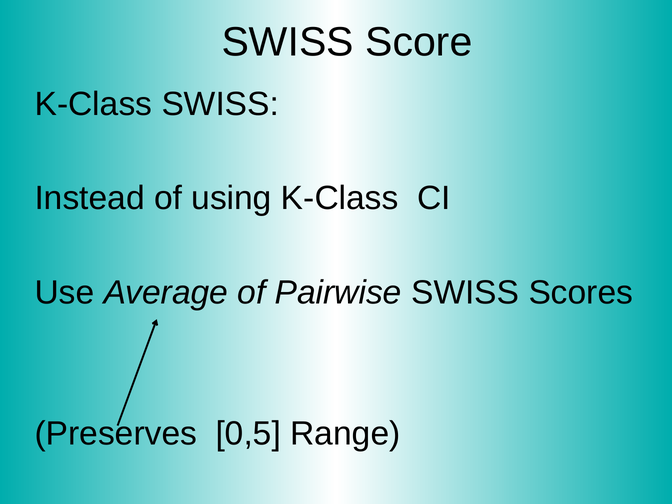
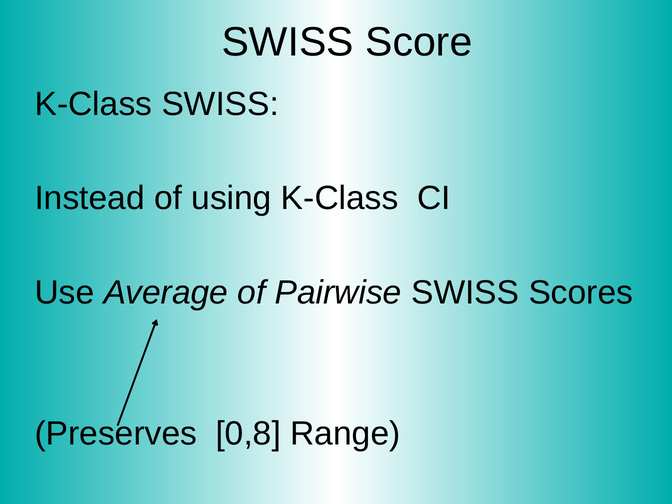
0,5: 0,5 -> 0,8 (248, 434)
